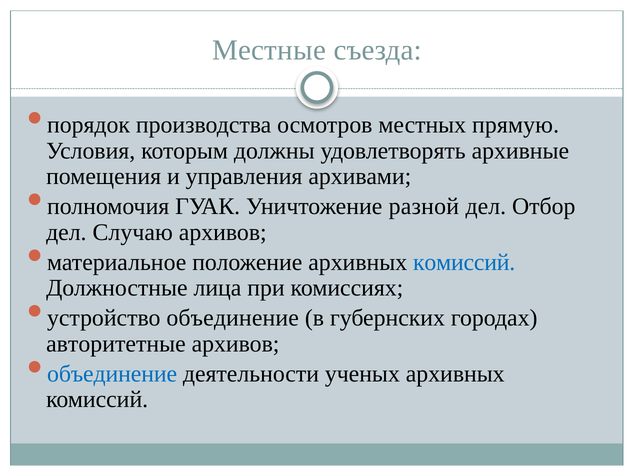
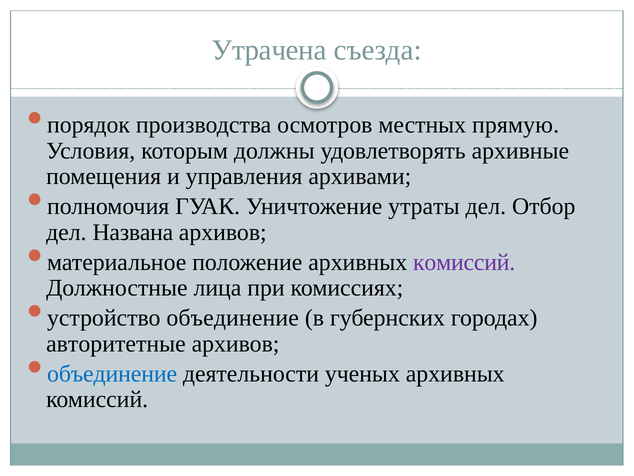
Местные: Местные -> Утрачена (269, 50)
разной: разной -> утраты (424, 206)
Случаю: Случаю -> Названа (133, 232)
комиссий colour: blue -> purple (464, 262)
